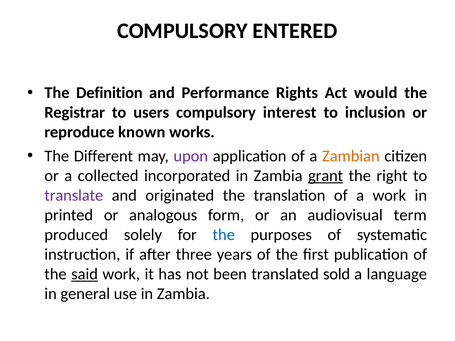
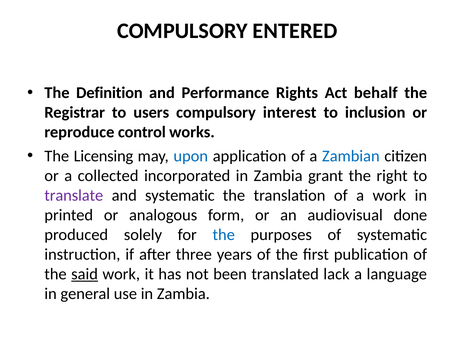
would: would -> behalf (376, 93)
known: known -> control (142, 132)
Different: Different -> Licensing (103, 156)
upon colour: purple -> blue (191, 156)
Zambian colour: orange -> blue (351, 156)
grant underline: present -> none (326, 176)
and originated: originated -> systematic (180, 195)
term: term -> done (410, 215)
sold: sold -> lack (336, 274)
